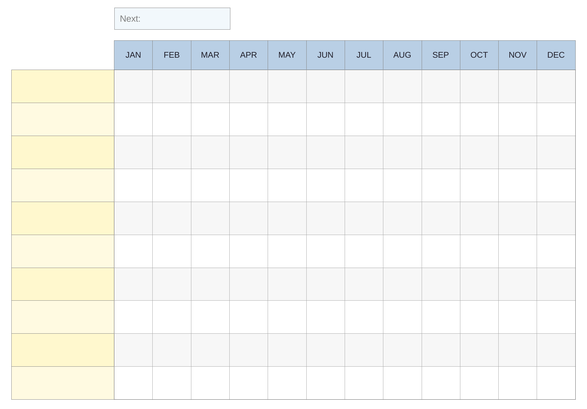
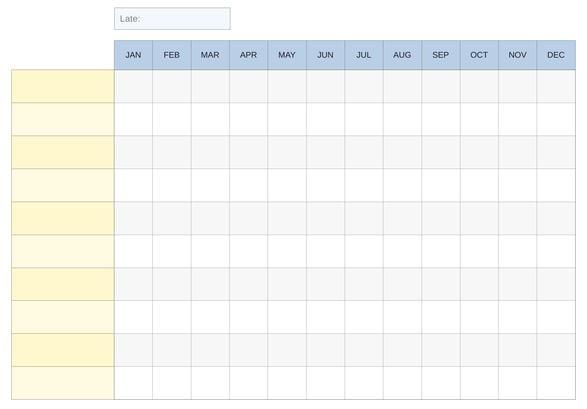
Next: Next -> Late (130, 19)
